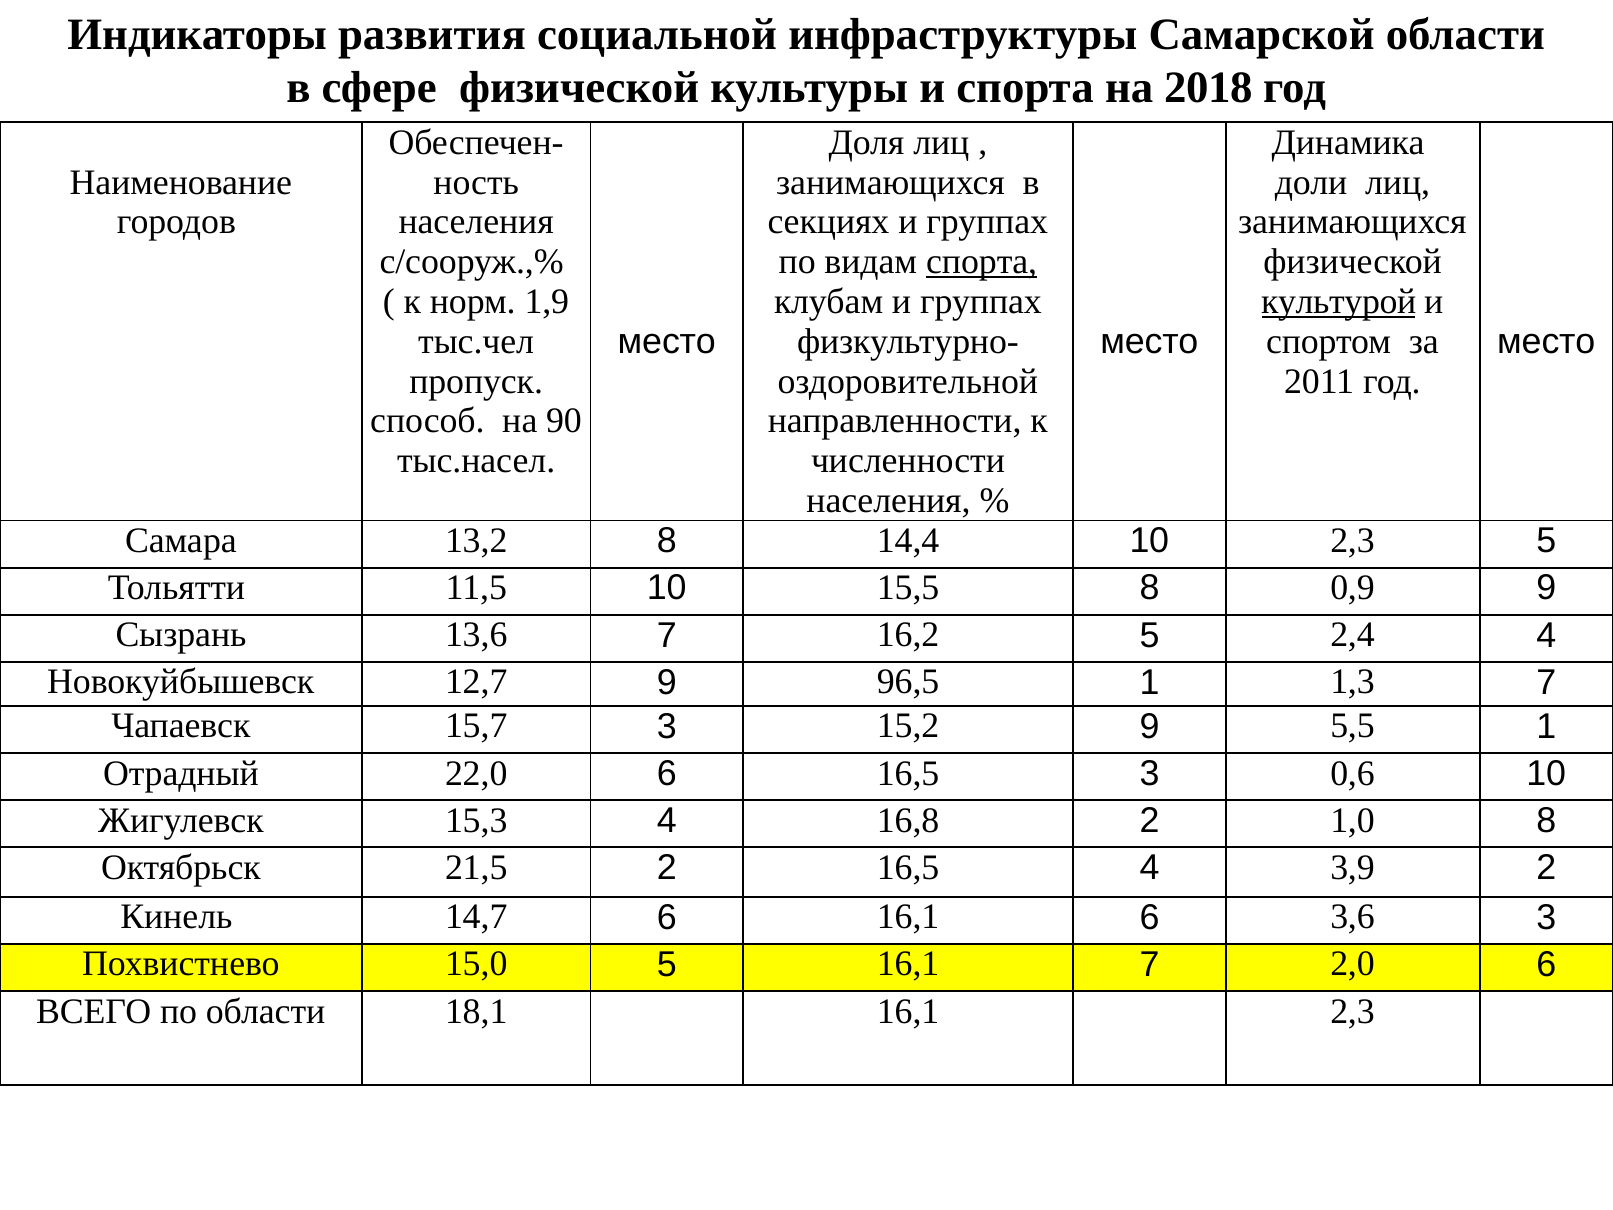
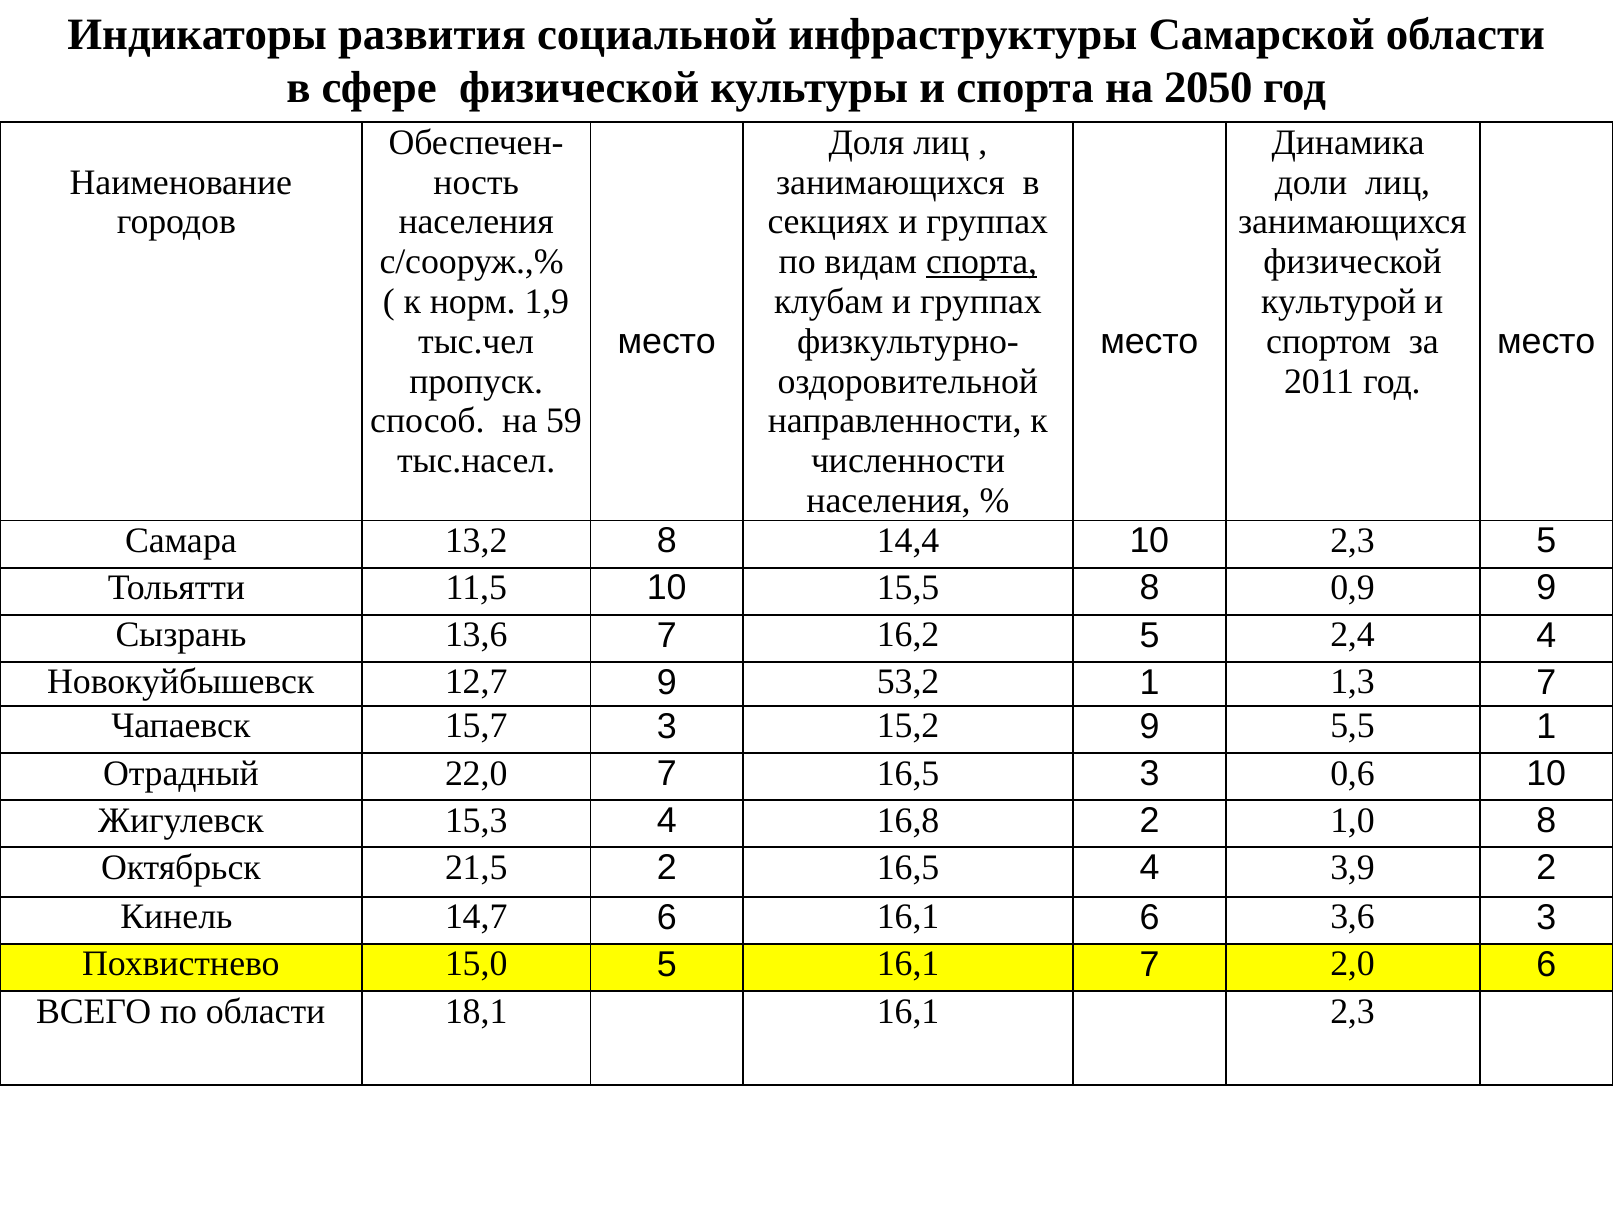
2018: 2018 -> 2050 (1208, 88)
культурой underline: present -> none (1339, 302)
90: 90 -> 59 (564, 421)
96,5: 96,5 -> 53,2 (908, 682)
22,0 6: 6 -> 7 (667, 773)
